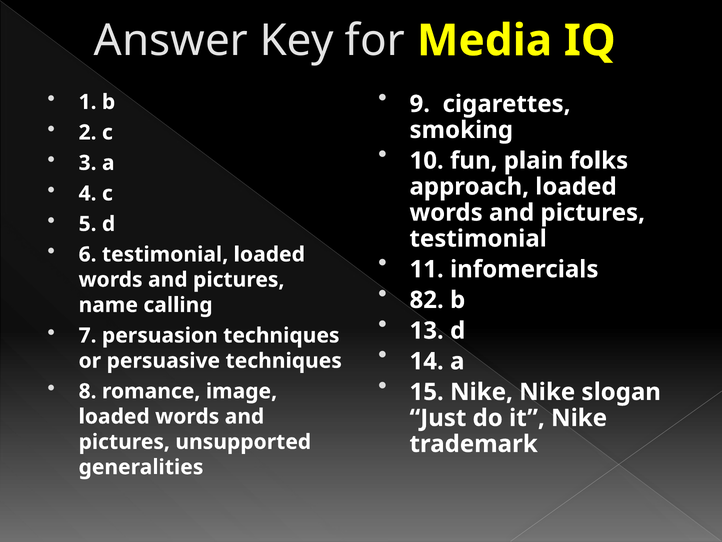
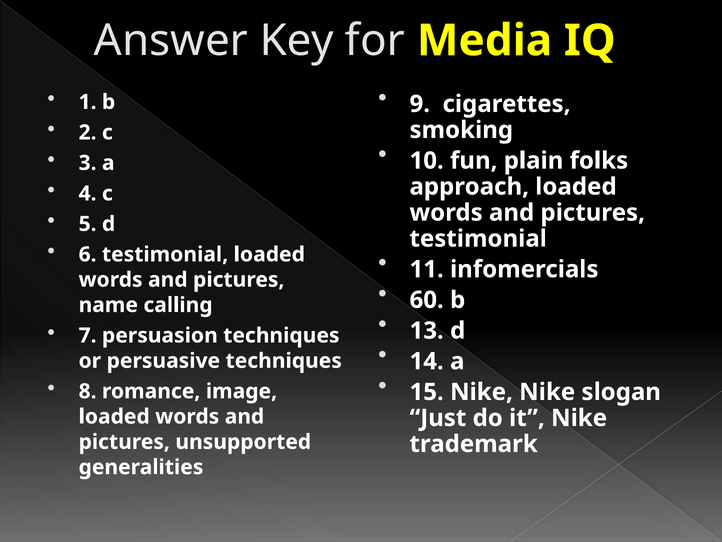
82: 82 -> 60 (427, 300)
